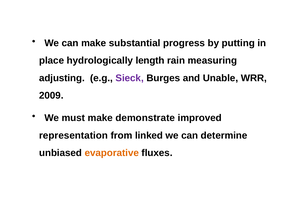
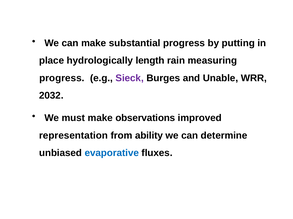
adjusting: adjusting -> progress (62, 78)
2009: 2009 -> 2032 (51, 96)
demonstrate: demonstrate -> observations (145, 118)
linked: linked -> ability (149, 136)
evaporative colour: orange -> blue (112, 153)
